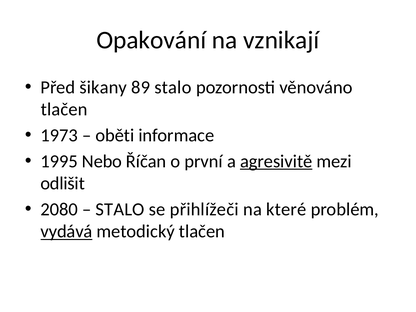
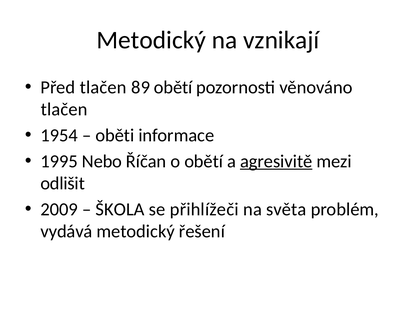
Opakování: Opakování -> Metodický (151, 40)
Před šikany: šikany -> tlačen (103, 87)
89 stalo: stalo -> obětí (173, 87)
1973: 1973 -> 1954 (59, 135)
o první: první -> obětí (204, 161)
2080: 2080 -> 2009 (59, 209)
STALO: STALO -> ŠKOLA (120, 209)
které: které -> světa (286, 209)
vydává underline: present -> none (67, 232)
metodický tlačen: tlačen -> řešení (202, 232)
